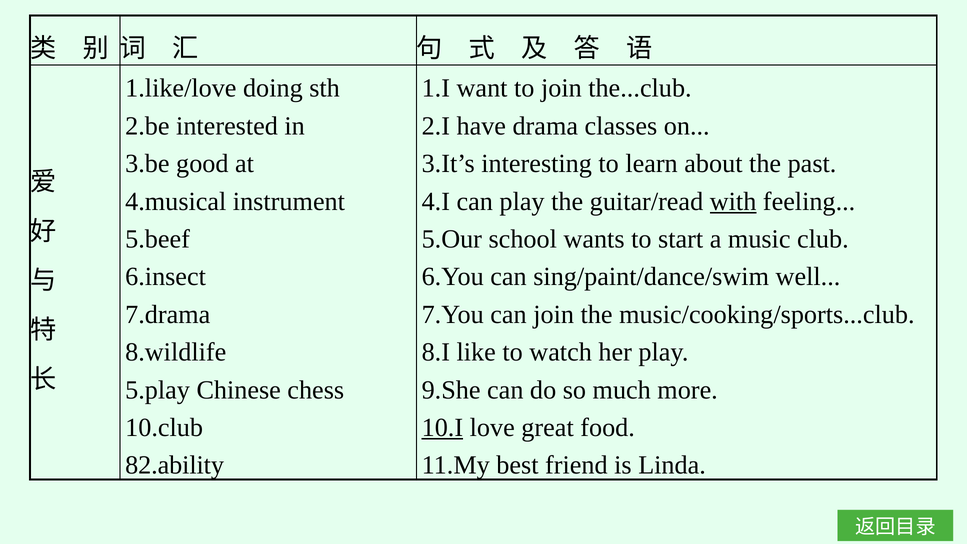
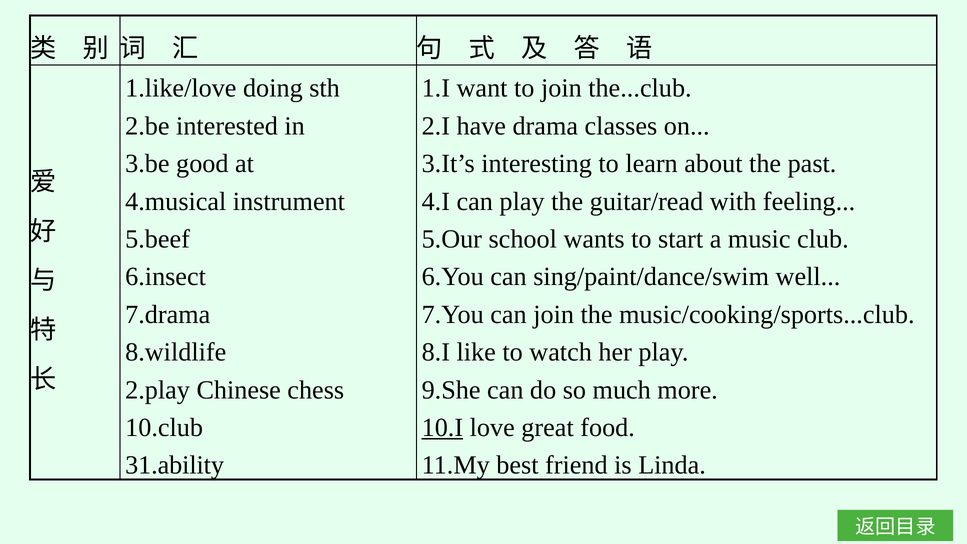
with underline: present -> none (733, 201)
5.play: 5.play -> 2.play (158, 390)
82.ability: 82.ability -> 31.ability (175, 465)
